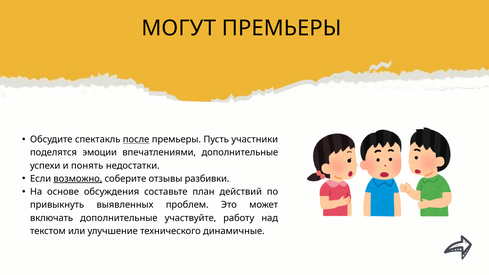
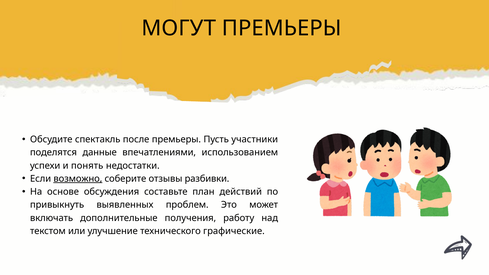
после underline: present -> none (136, 139)
эмоции: эмоции -> данные (100, 153)
впечатлениями дополнительные: дополнительные -> использованием (240, 153)
участвуйте: участвуйте -> получения (190, 218)
динамичные: динамичные -> графические (234, 231)
